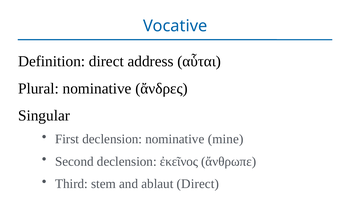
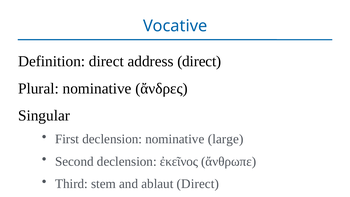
address αὗται: αὗται -> direct (199, 61)
mine: mine -> large (226, 139)
